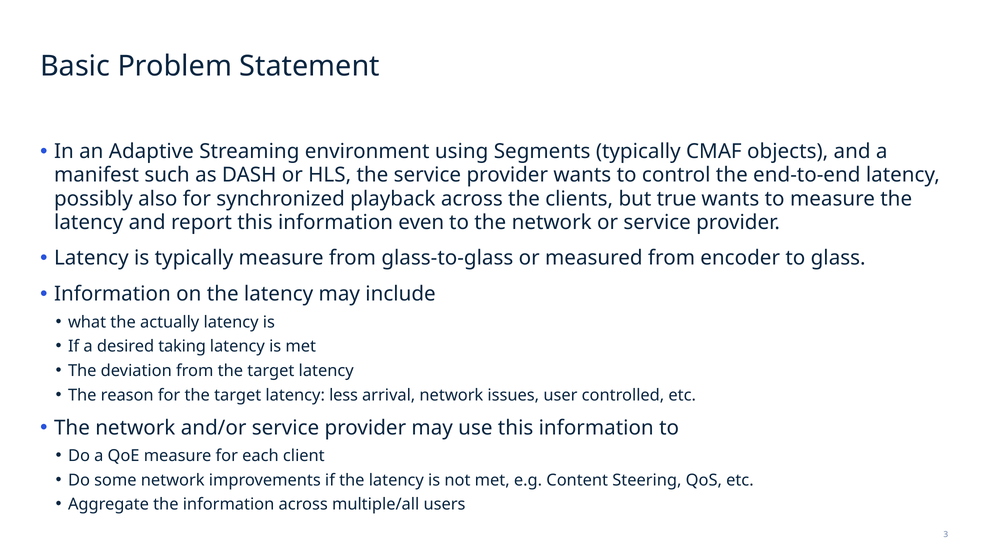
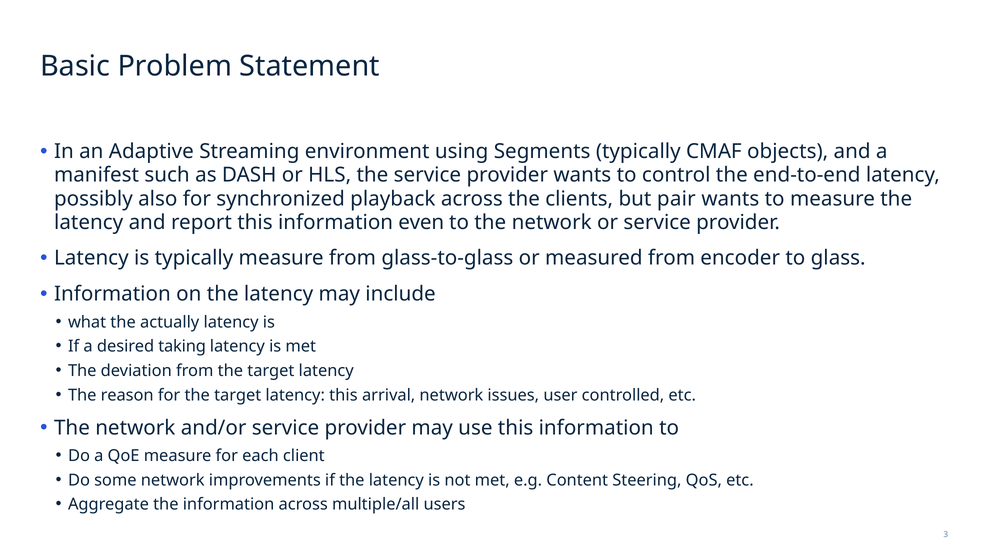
true: true -> pair (676, 198)
latency less: less -> this (343, 395)
